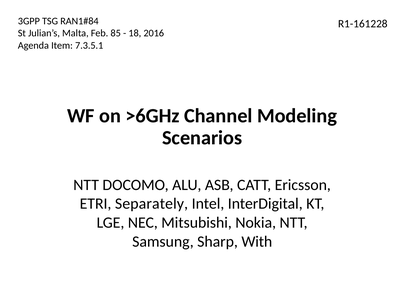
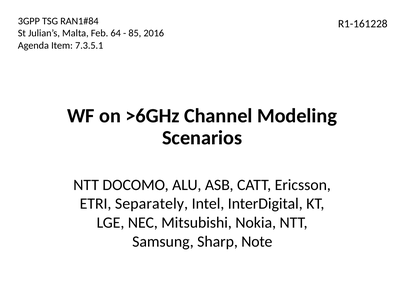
85: 85 -> 64 (116, 33)
18: 18 -> 85 (135, 33)
With: With -> Note (257, 241)
